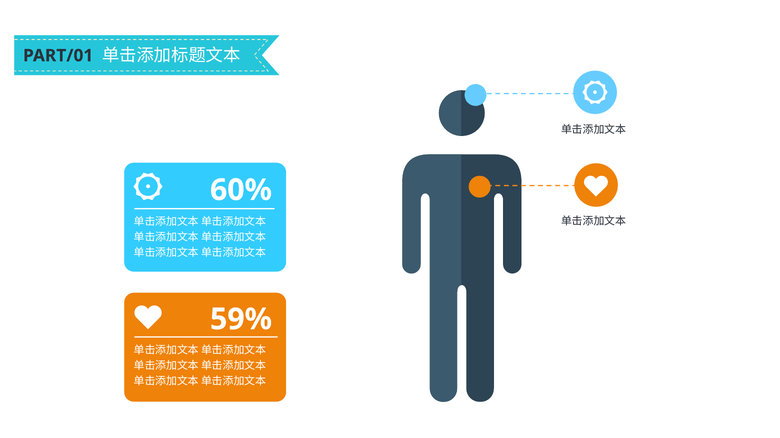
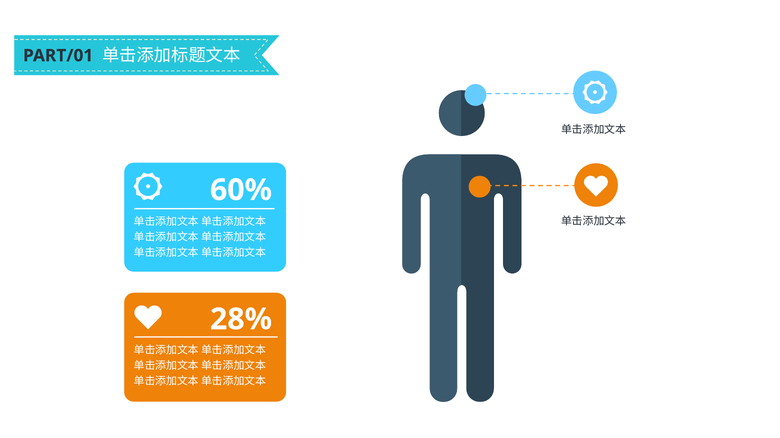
59%: 59% -> 28% (241, 320)
